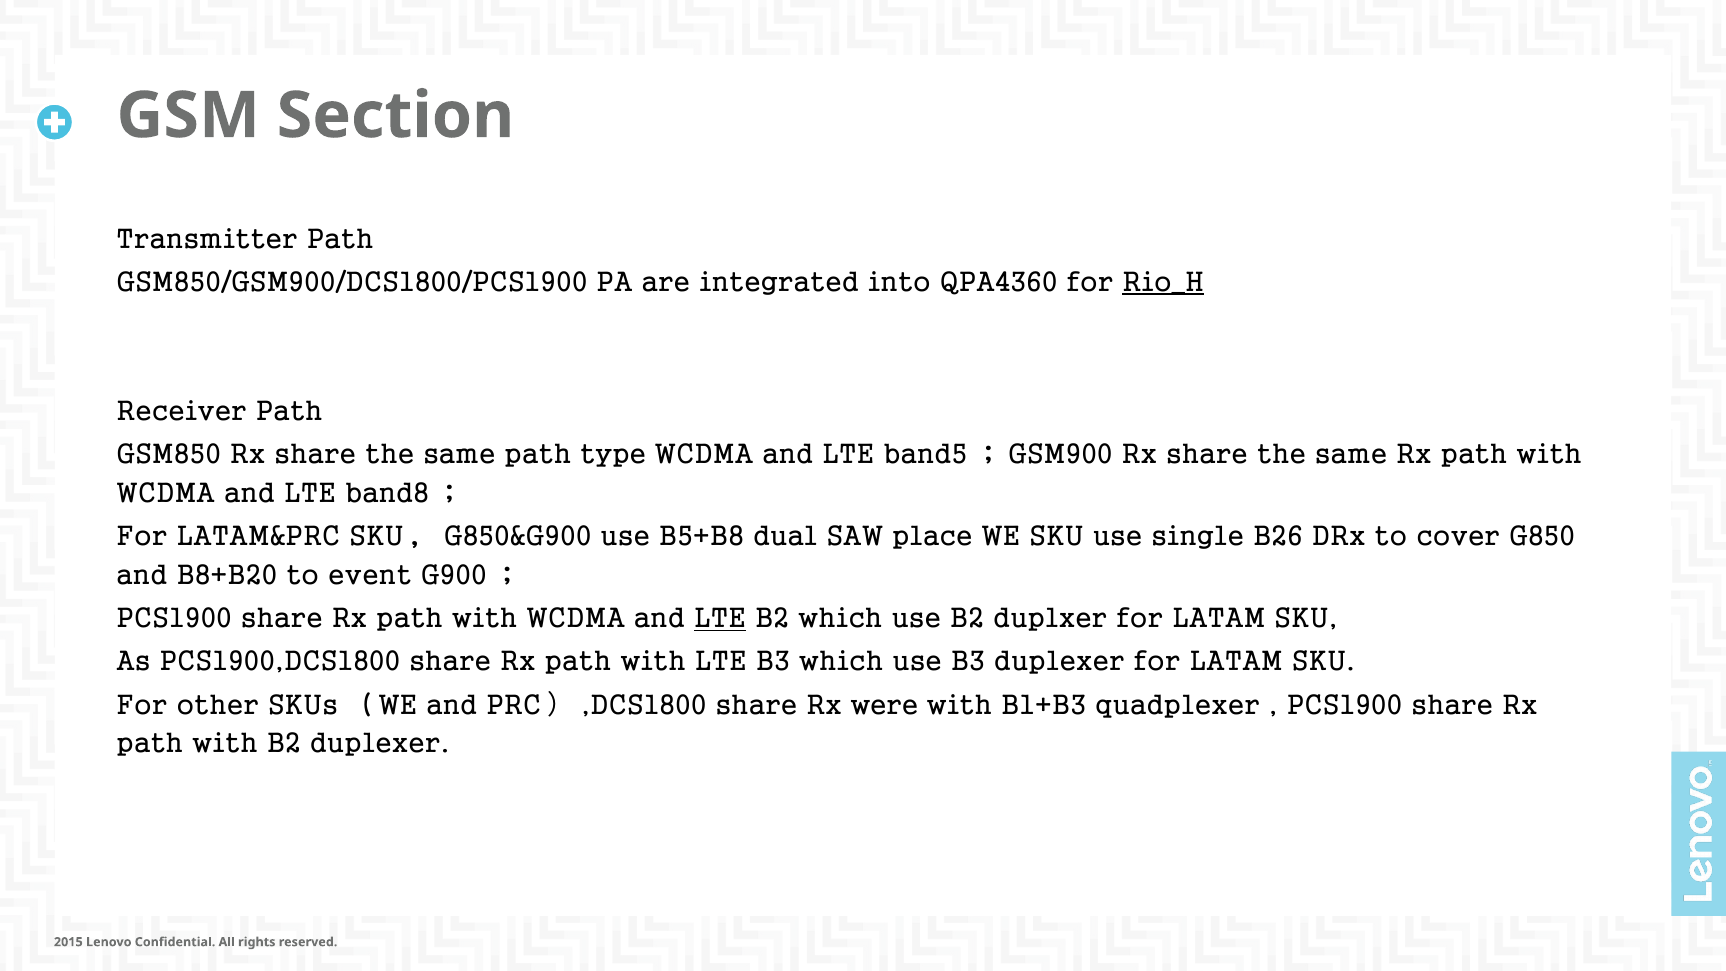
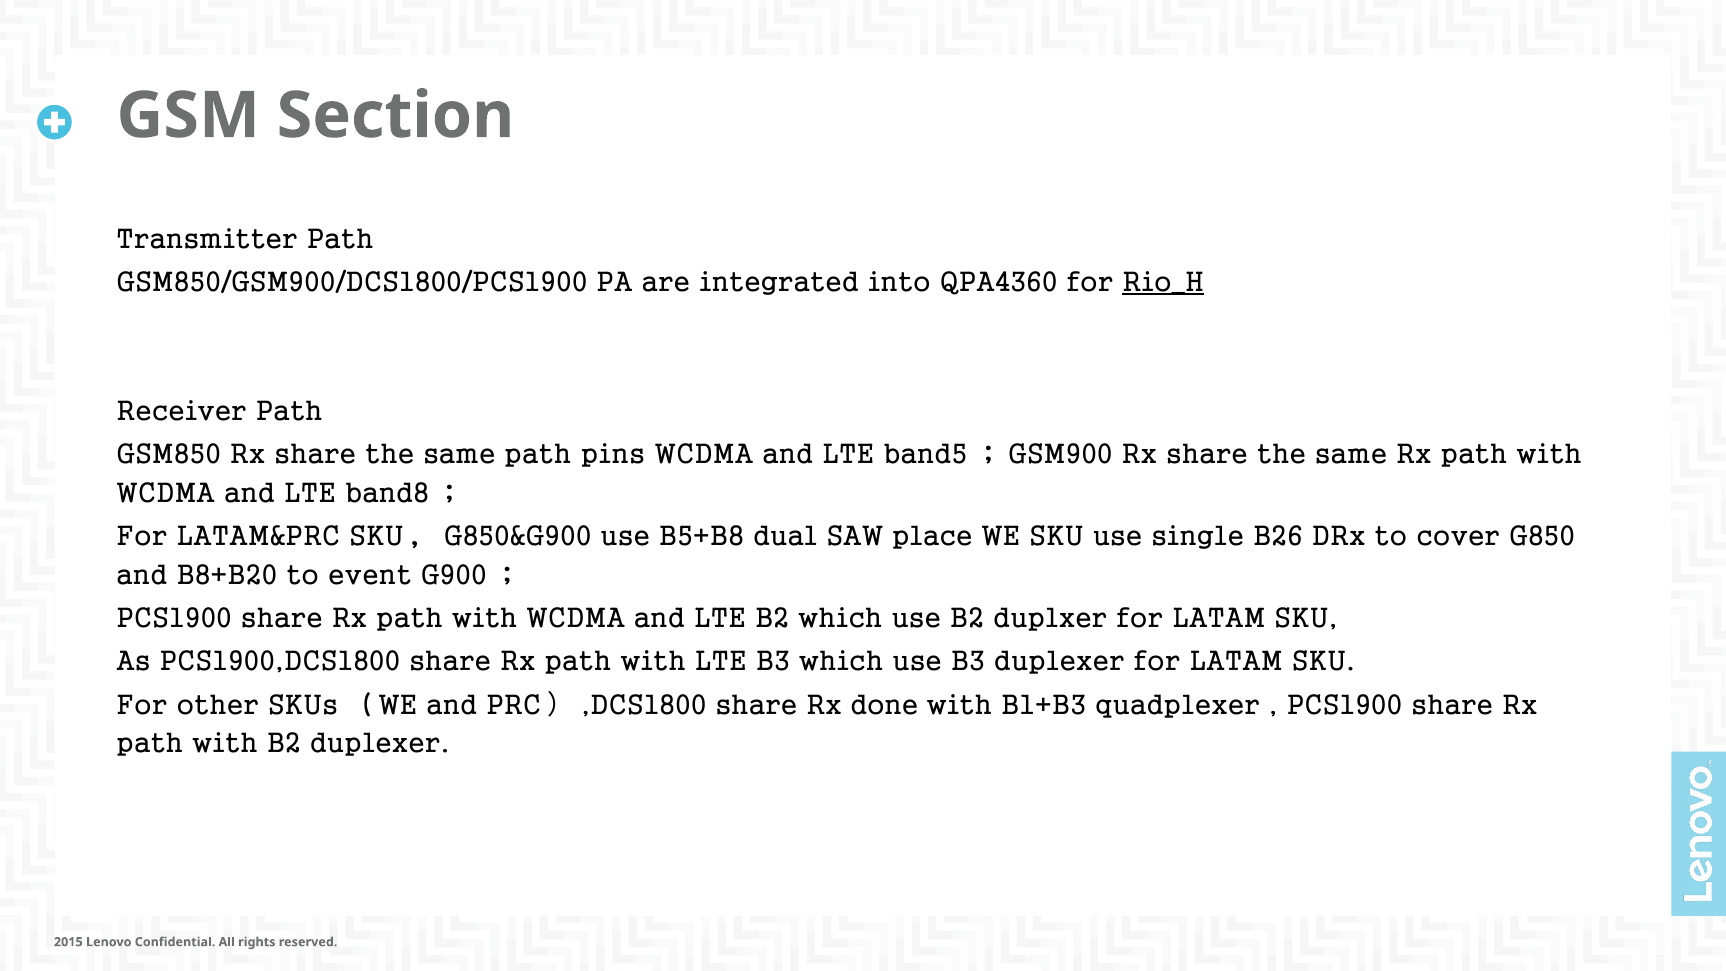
type: type -> pins (613, 455)
LTE underline: present -> none (720, 619)
were: were -> done (884, 705)
